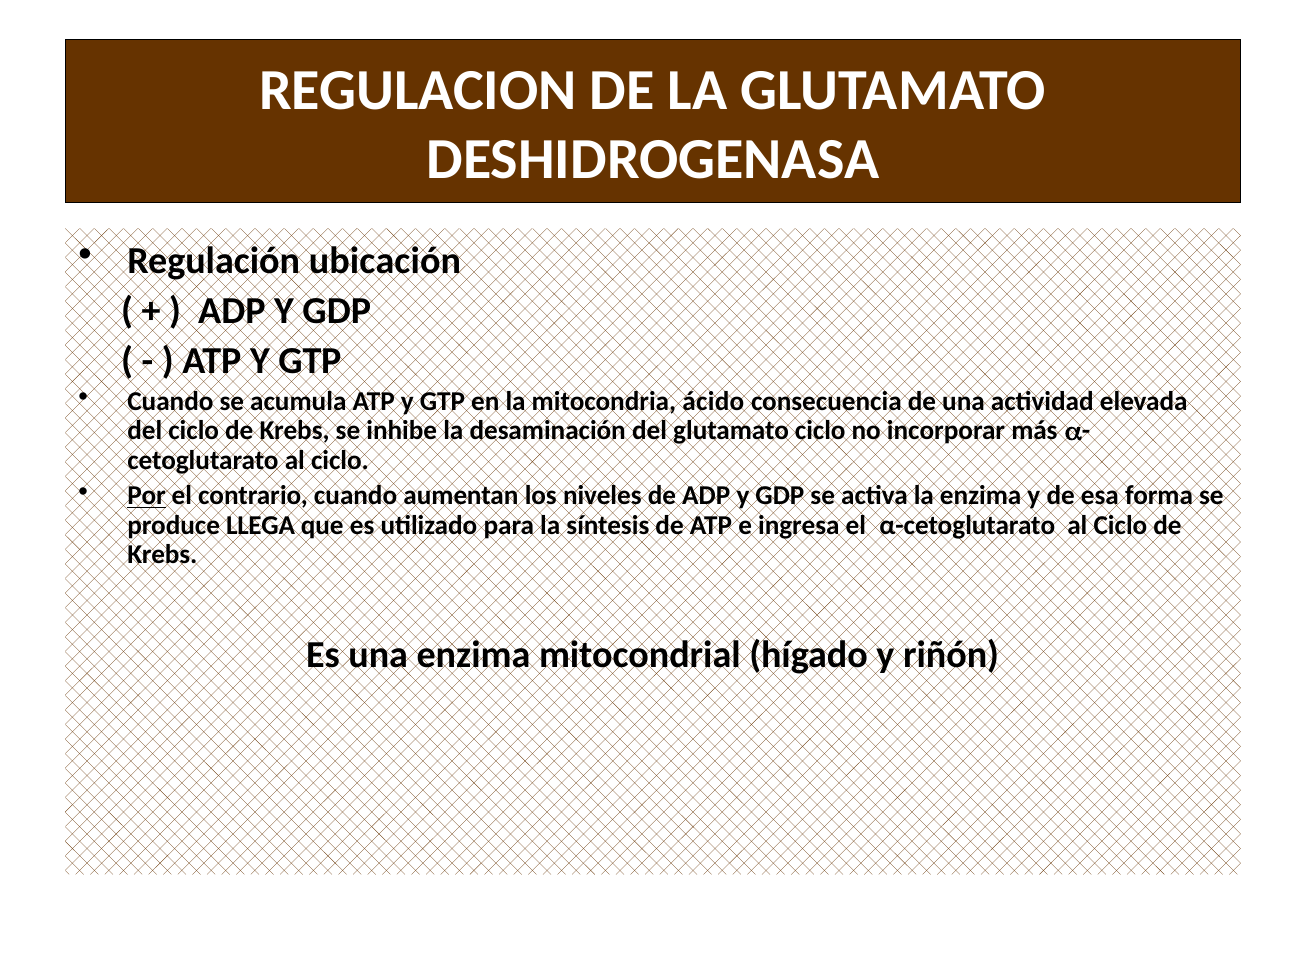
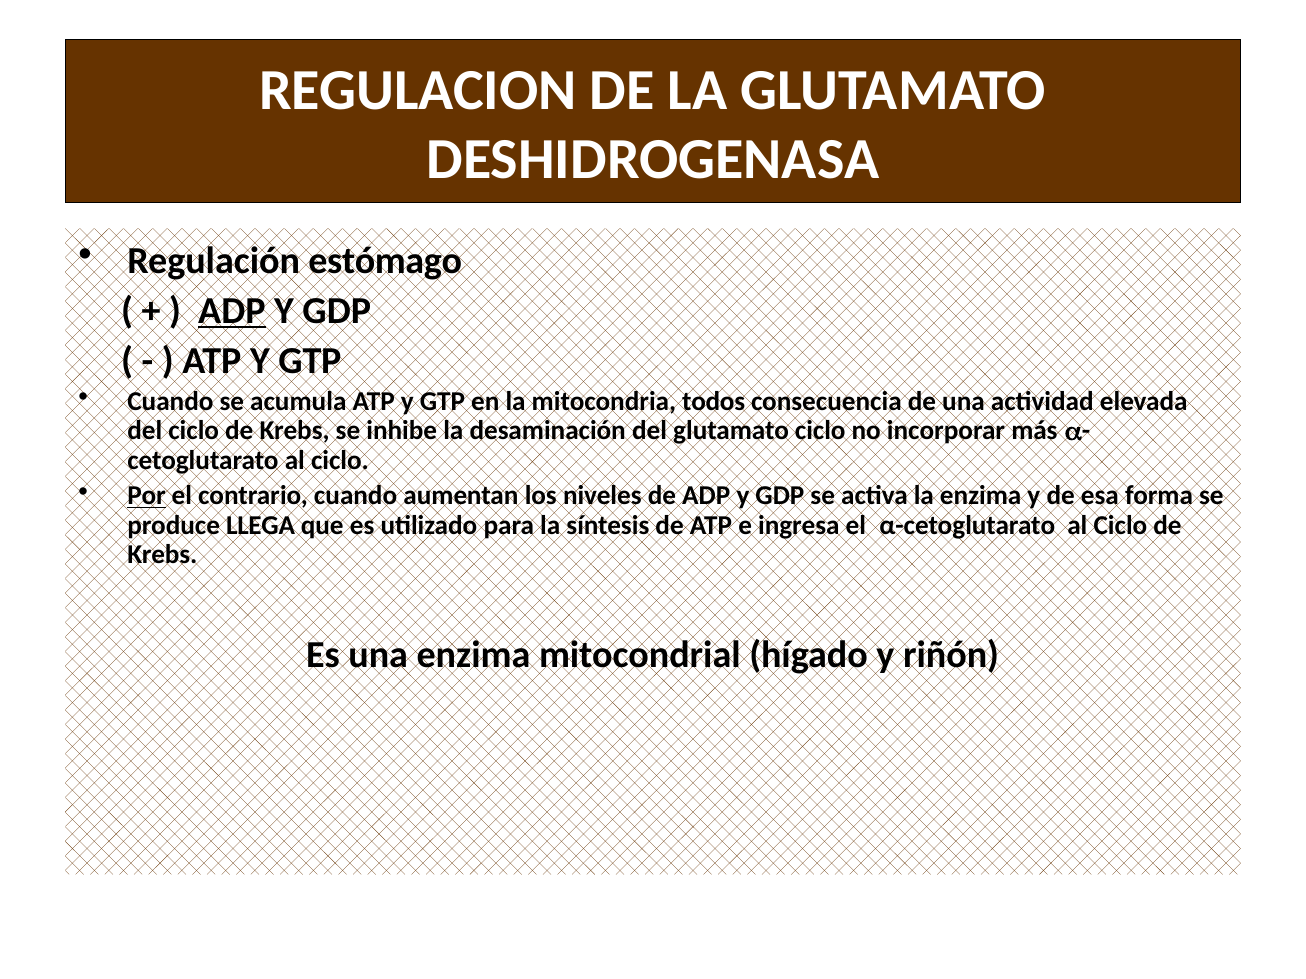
ubicación: ubicación -> estómago (385, 261)
ADP underline: none -> present (232, 311)
ácido: ácido -> todos (714, 401)
